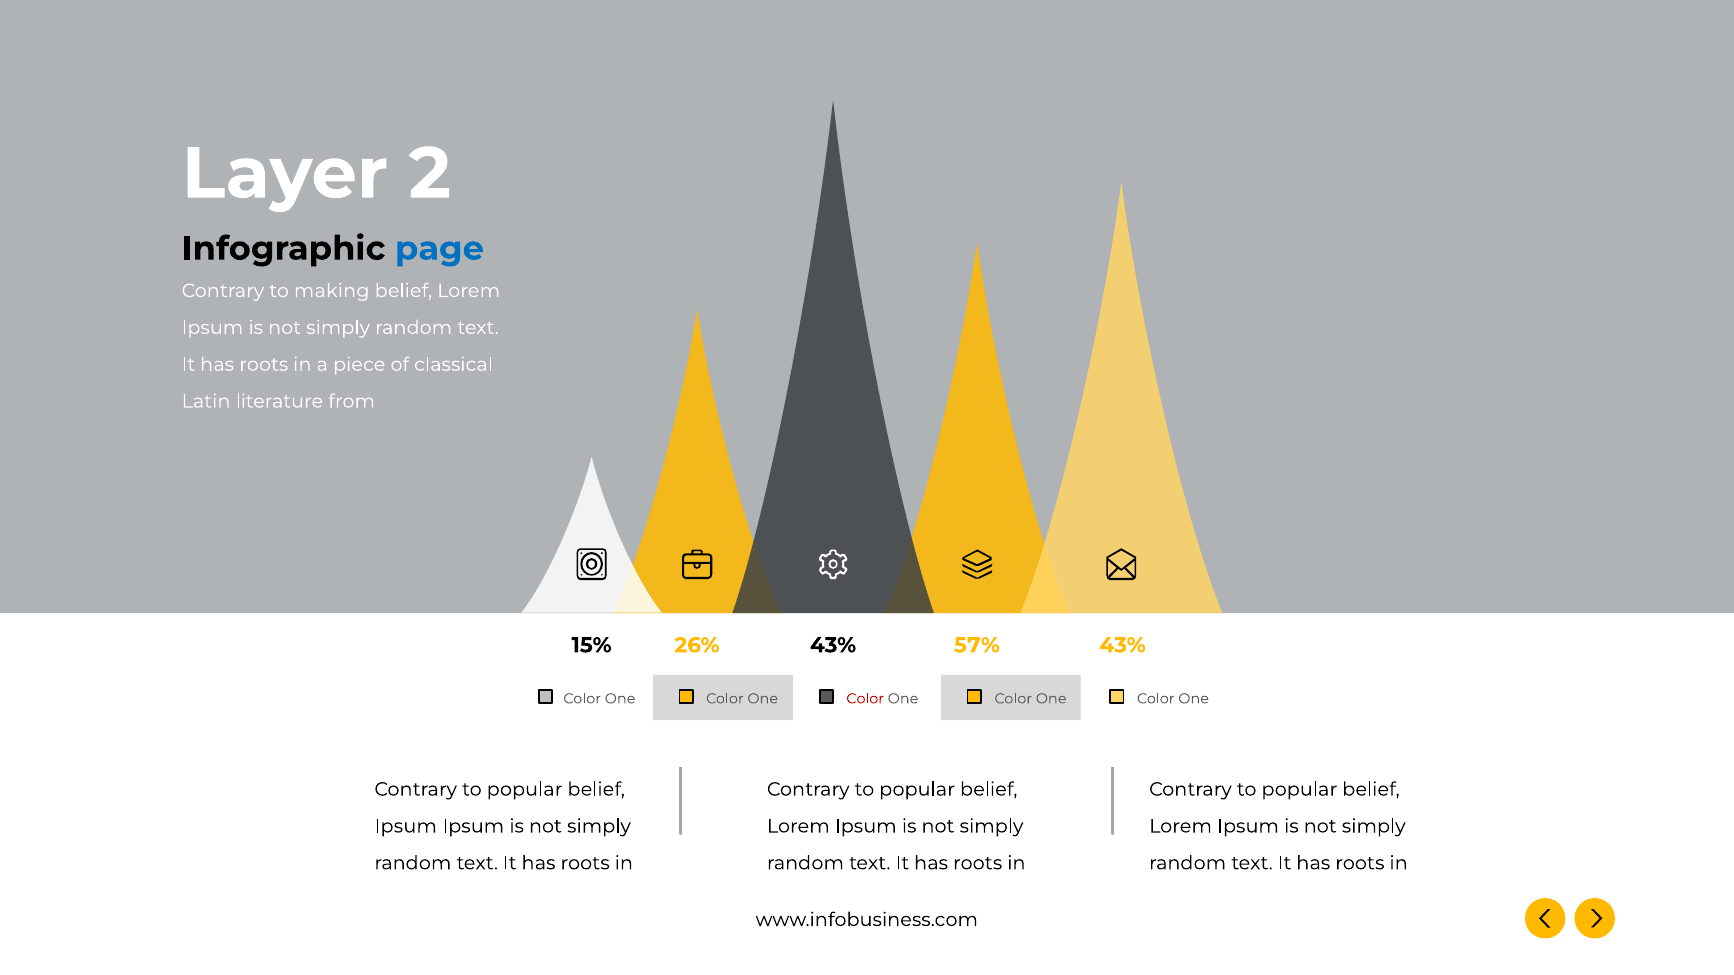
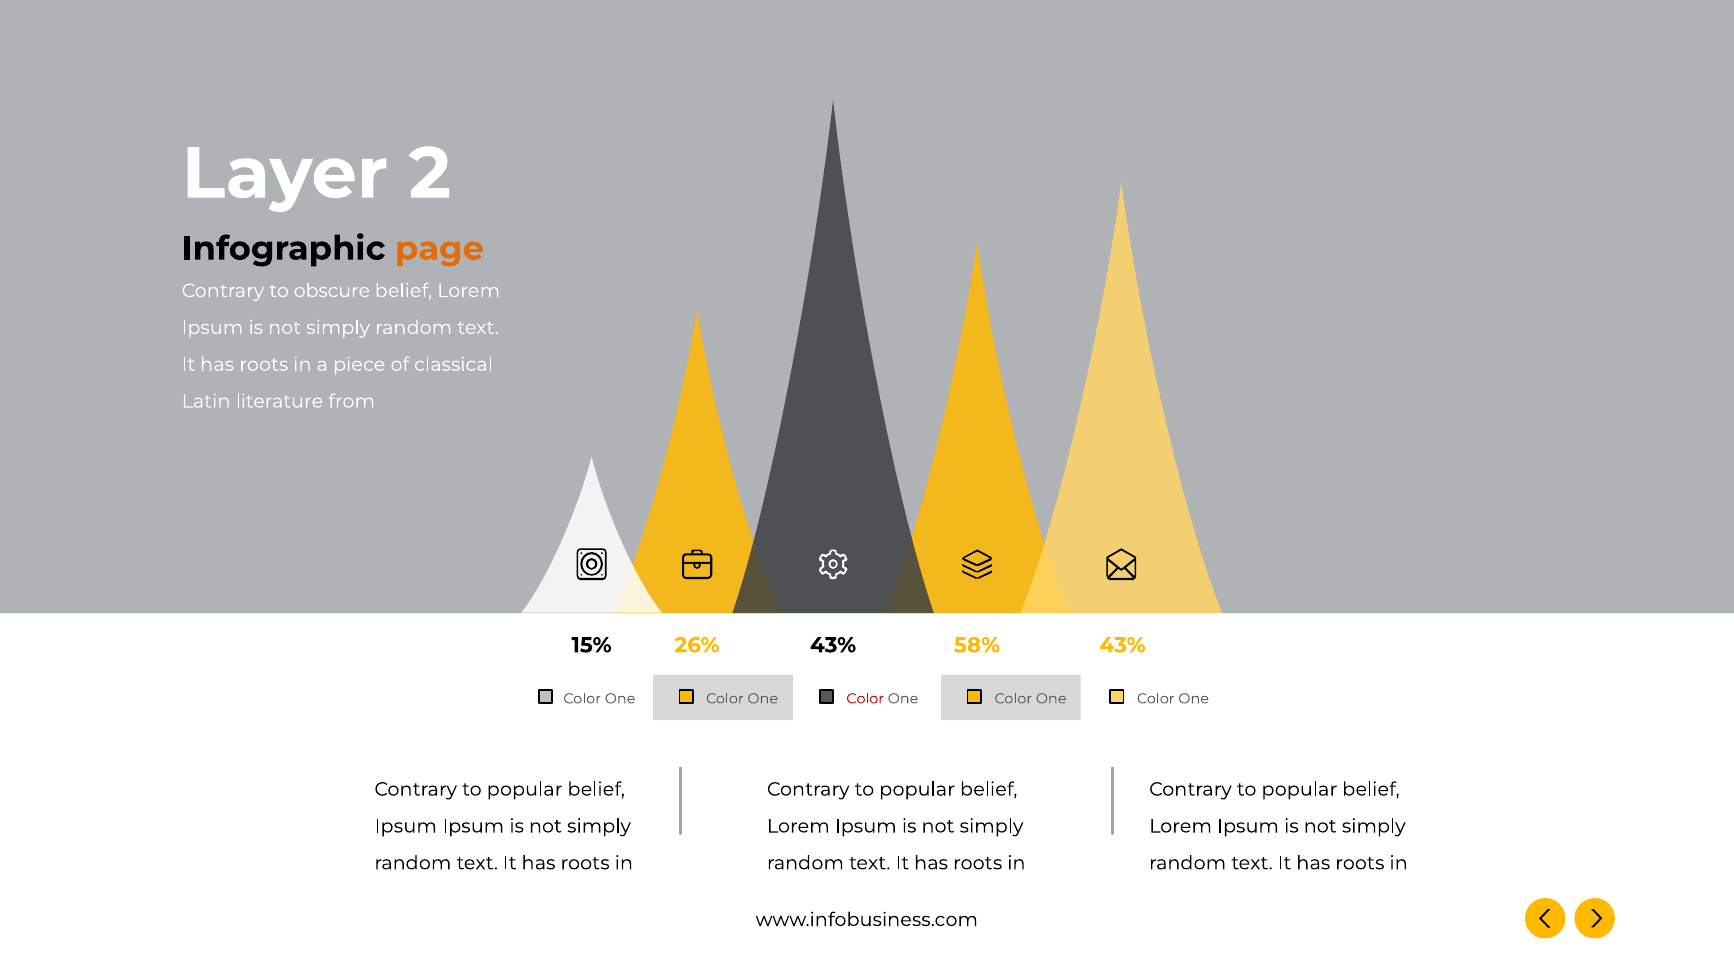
page colour: blue -> orange (439, 249)
making: making -> obscure (332, 291)
57%: 57% -> 58% (977, 645)
